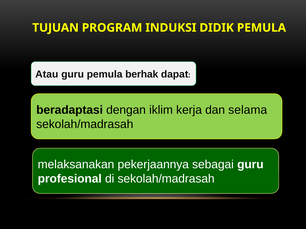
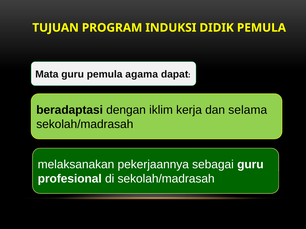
Atau: Atau -> Mata (47, 74)
berhak: berhak -> agama (142, 74)
